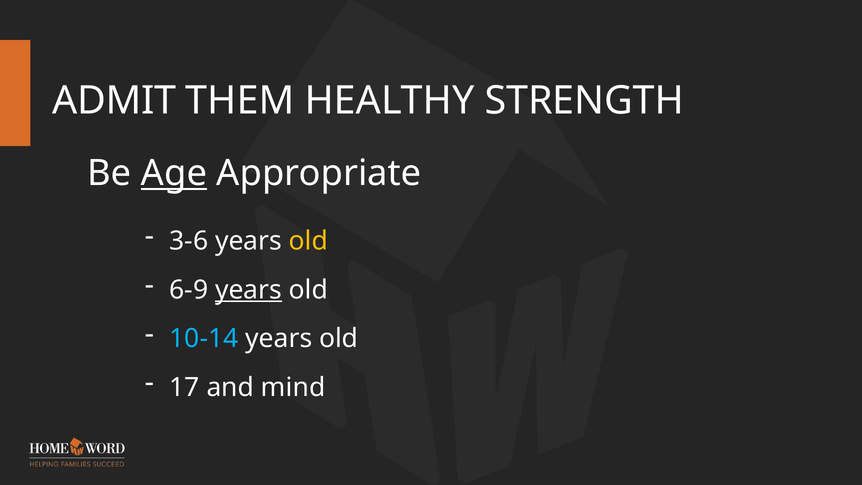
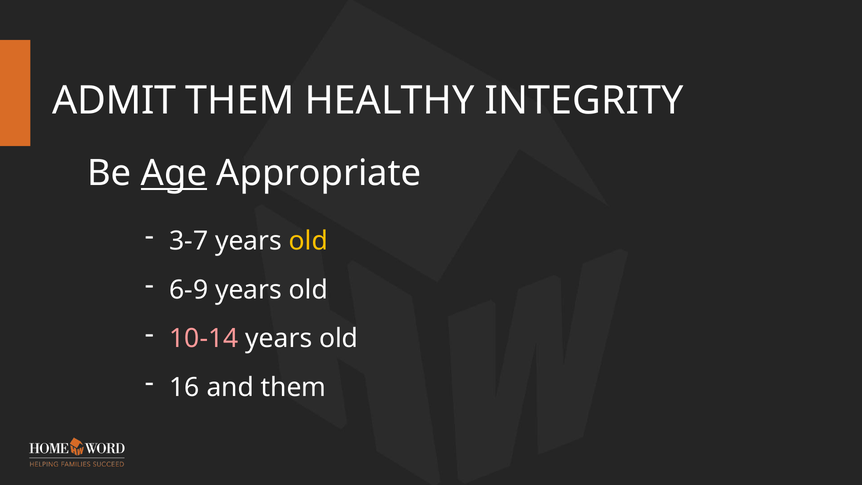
STRENGTH: STRENGTH -> INTEGRITY (584, 101)
3-6: 3-6 -> 3-7 (189, 241)
years underline: present -> none (249, 290)
10-14 colour: light blue -> pink (204, 339)
17: 17 -> 16 (184, 387)
and mind: mind -> them (293, 387)
